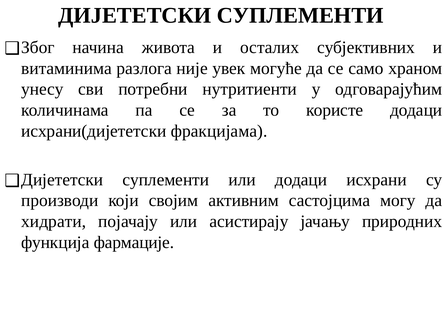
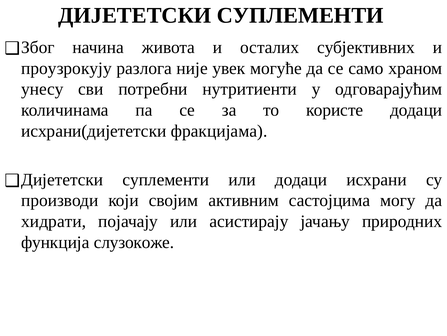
витаминима: витаминима -> проузрокују (66, 68)
фармације: фармације -> слузокоже (134, 242)
